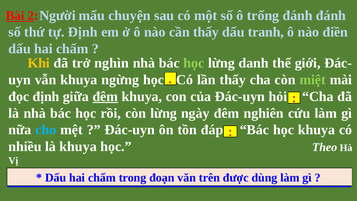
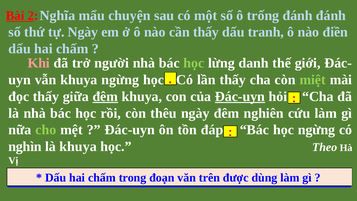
Người: Người -> Nghĩa (57, 15)
tự Định: Định -> Ngày (83, 32)
Khi colour: yellow -> pink (39, 63)
nghìn: nghìn -> người (112, 63)
đọc định: định -> thấy (46, 96)
Đác-uyn underline: none -> present (240, 96)
còn lừng: lừng -> thêu (164, 113)
cho colour: light blue -> light green (46, 130)
học khuya: khuya -> ngừng (317, 130)
nhiều: nhiều -> nghìn (25, 146)
